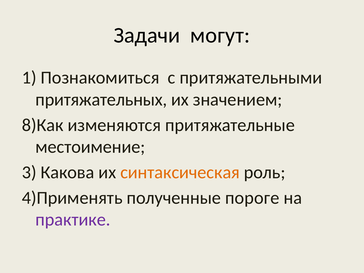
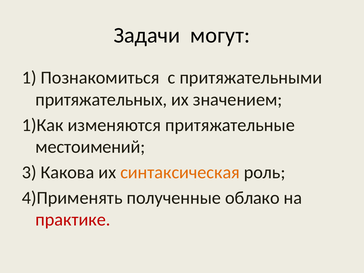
8)Как: 8)Как -> 1)Как (43, 125)
местоимение: местоимение -> местоимений (90, 147)
пороге: пороге -> облако (252, 198)
практике colour: purple -> red (73, 220)
